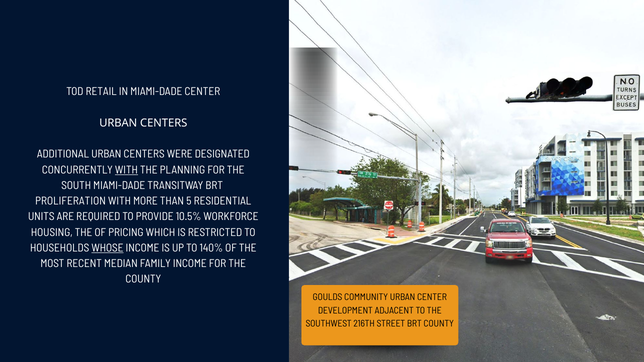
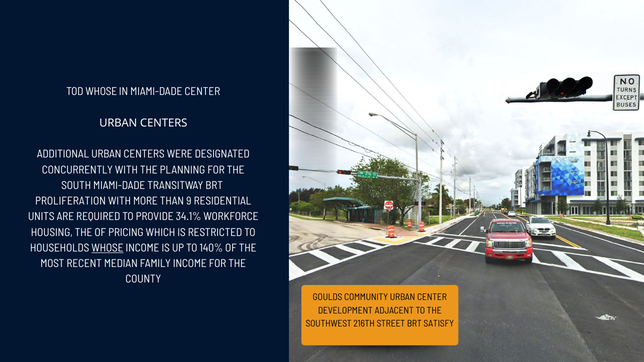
TOD RETAIL: RETAIL -> WHOSE (101, 92)
WITH underline: present -> none (126, 170)
5: 5 -> 9 (189, 201)
10.5%: 10.5% -> 34.1% (189, 217)
BRT COUNTY: COUNTY -> SATISFY (439, 324)
